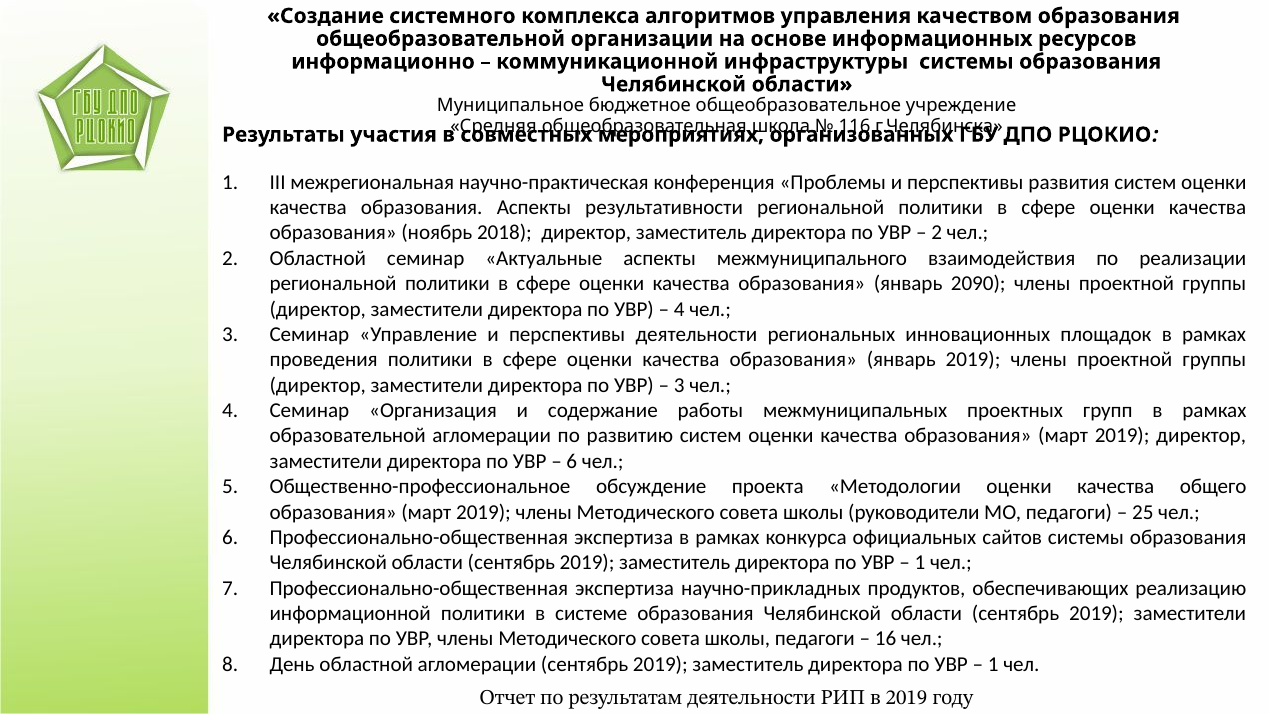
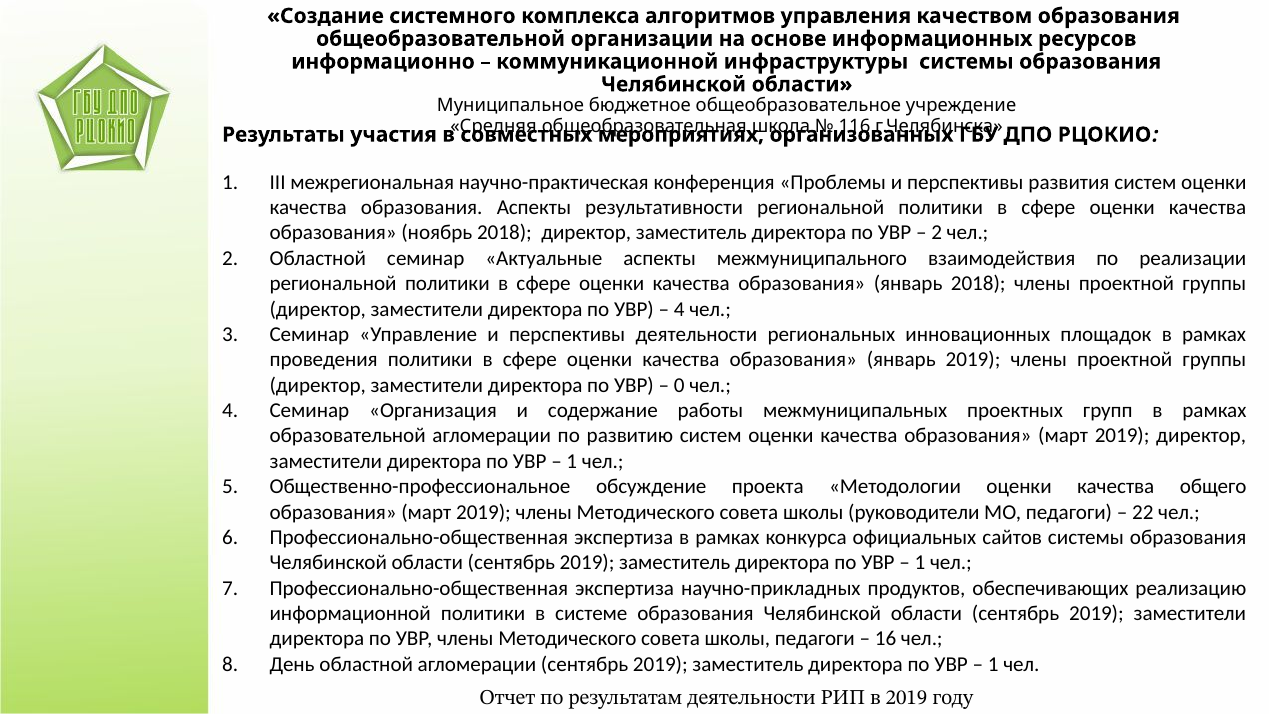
январь 2090: 2090 -> 2018 (978, 284)
3: 3 -> 0 (679, 385)
6: 6 -> 1 (572, 461)
25: 25 -> 22 (1143, 512)
